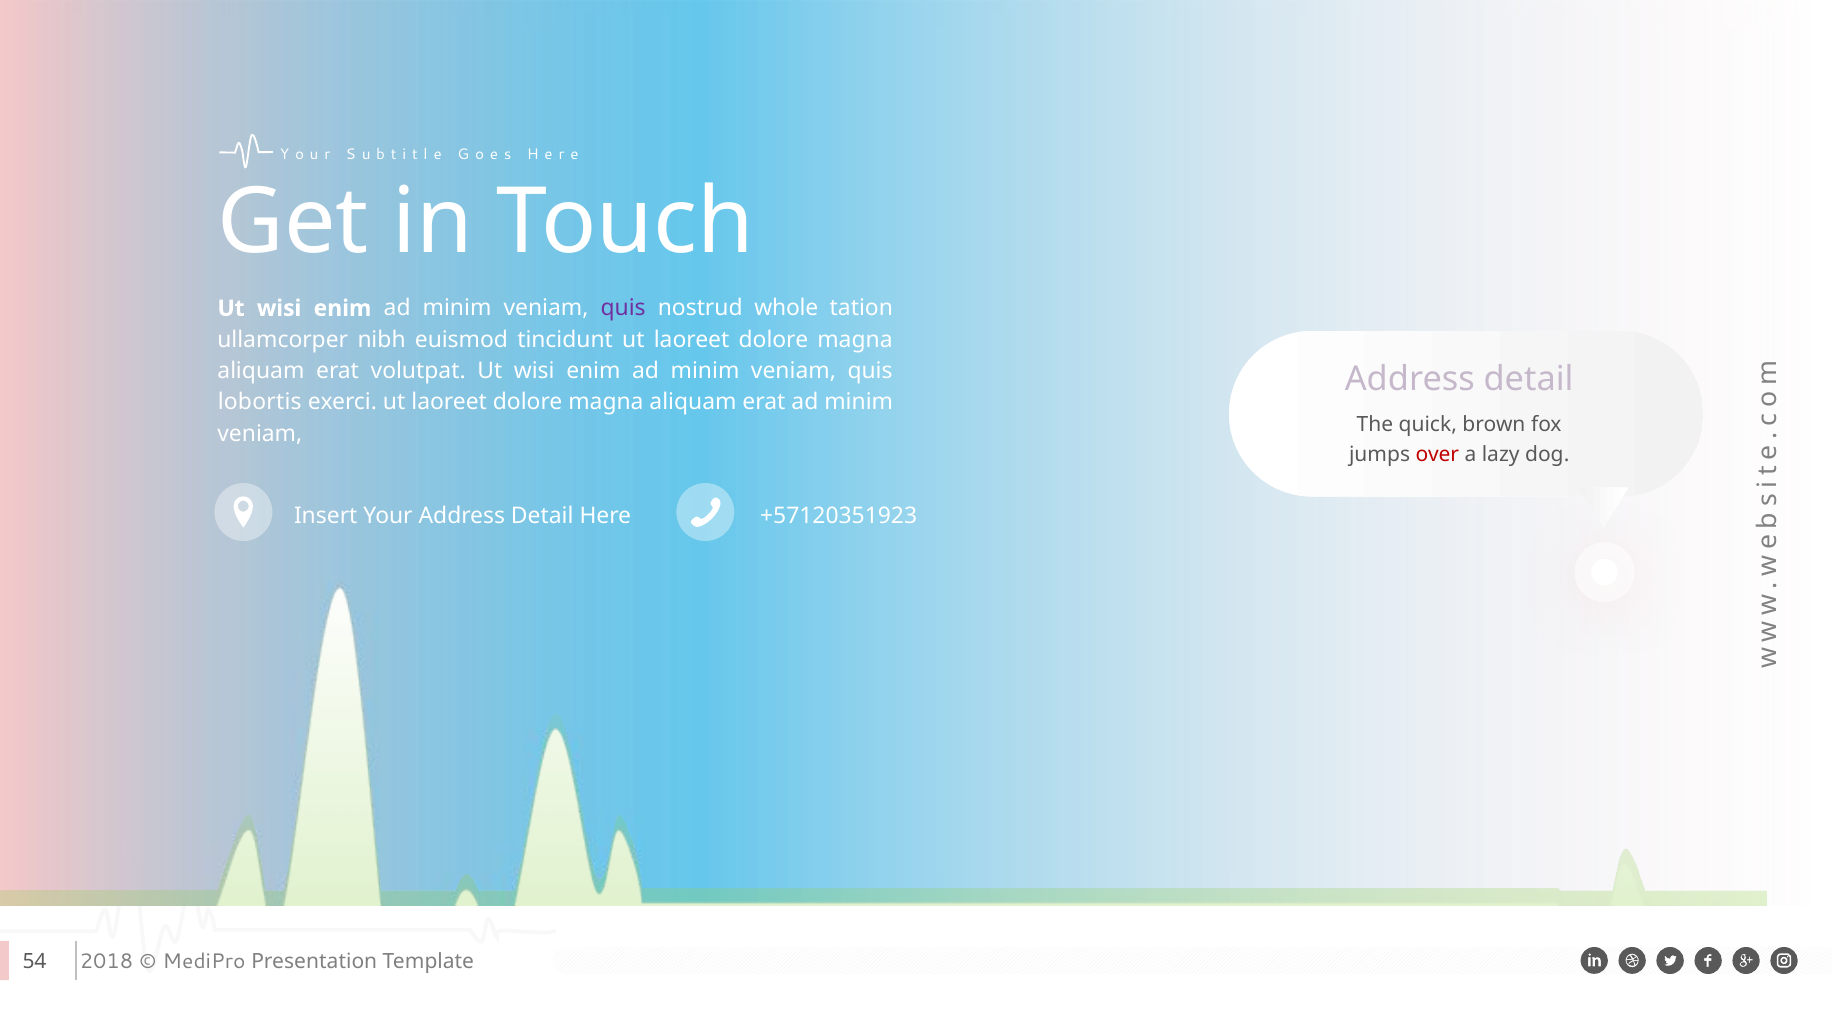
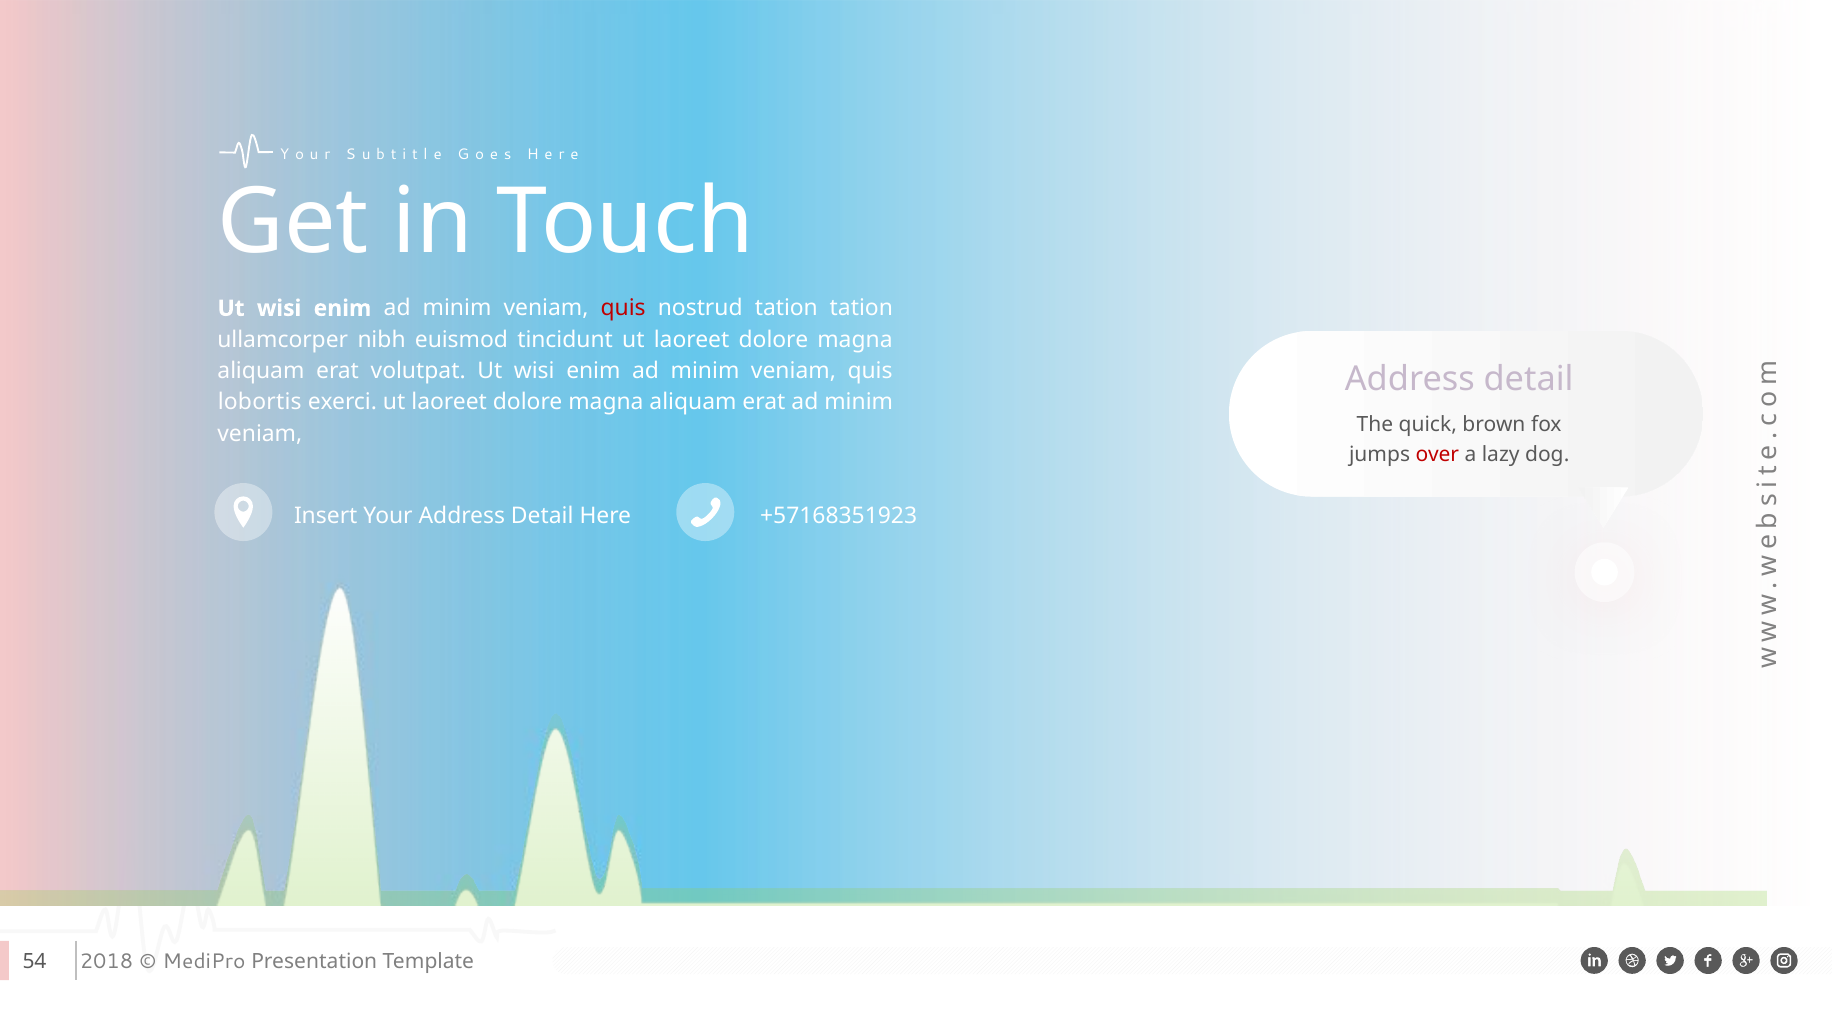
quis colour: purple -> red (623, 308)
nostrud whole: whole -> tation (786, 308)
+57120351923: +57120351923 -> +57168351923 (839, 516)
